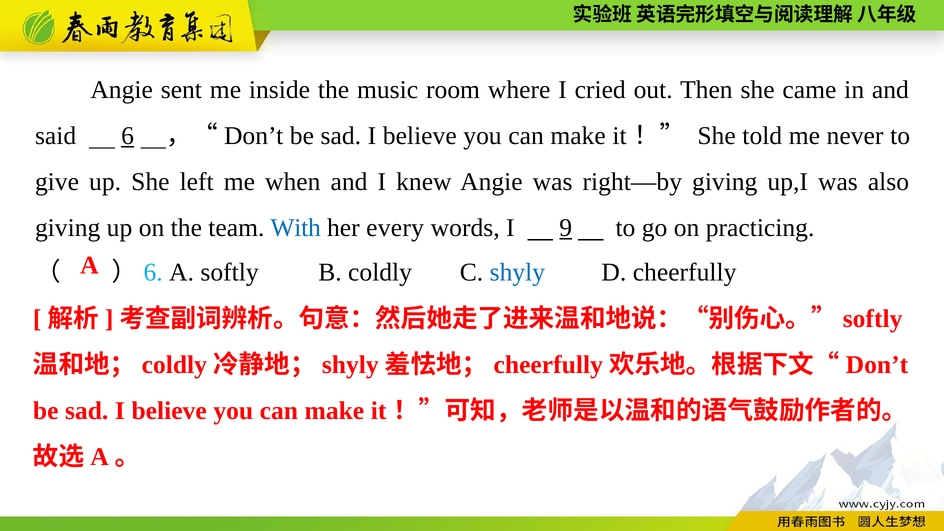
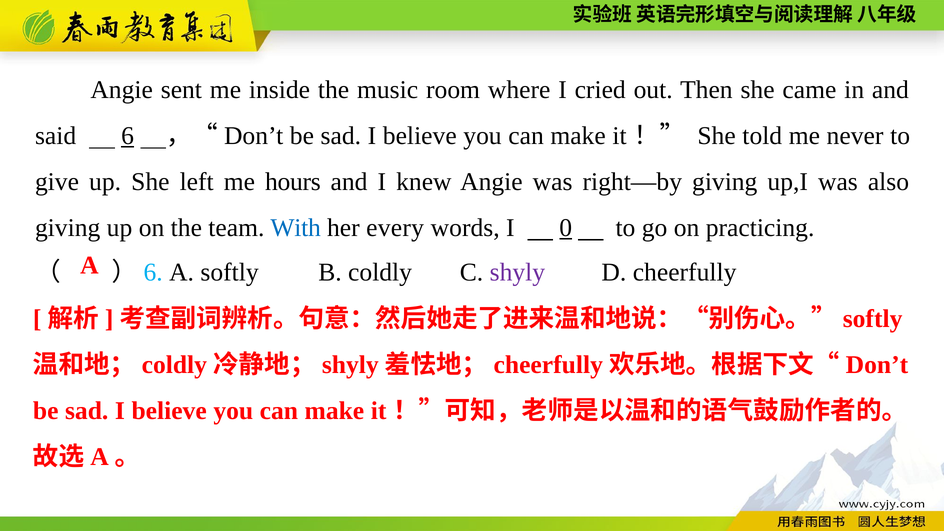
when: when -> hours (293, 182)
9: 9 -> 0 (566, 228)
shyly colour: blue -> purple (517, 272)
